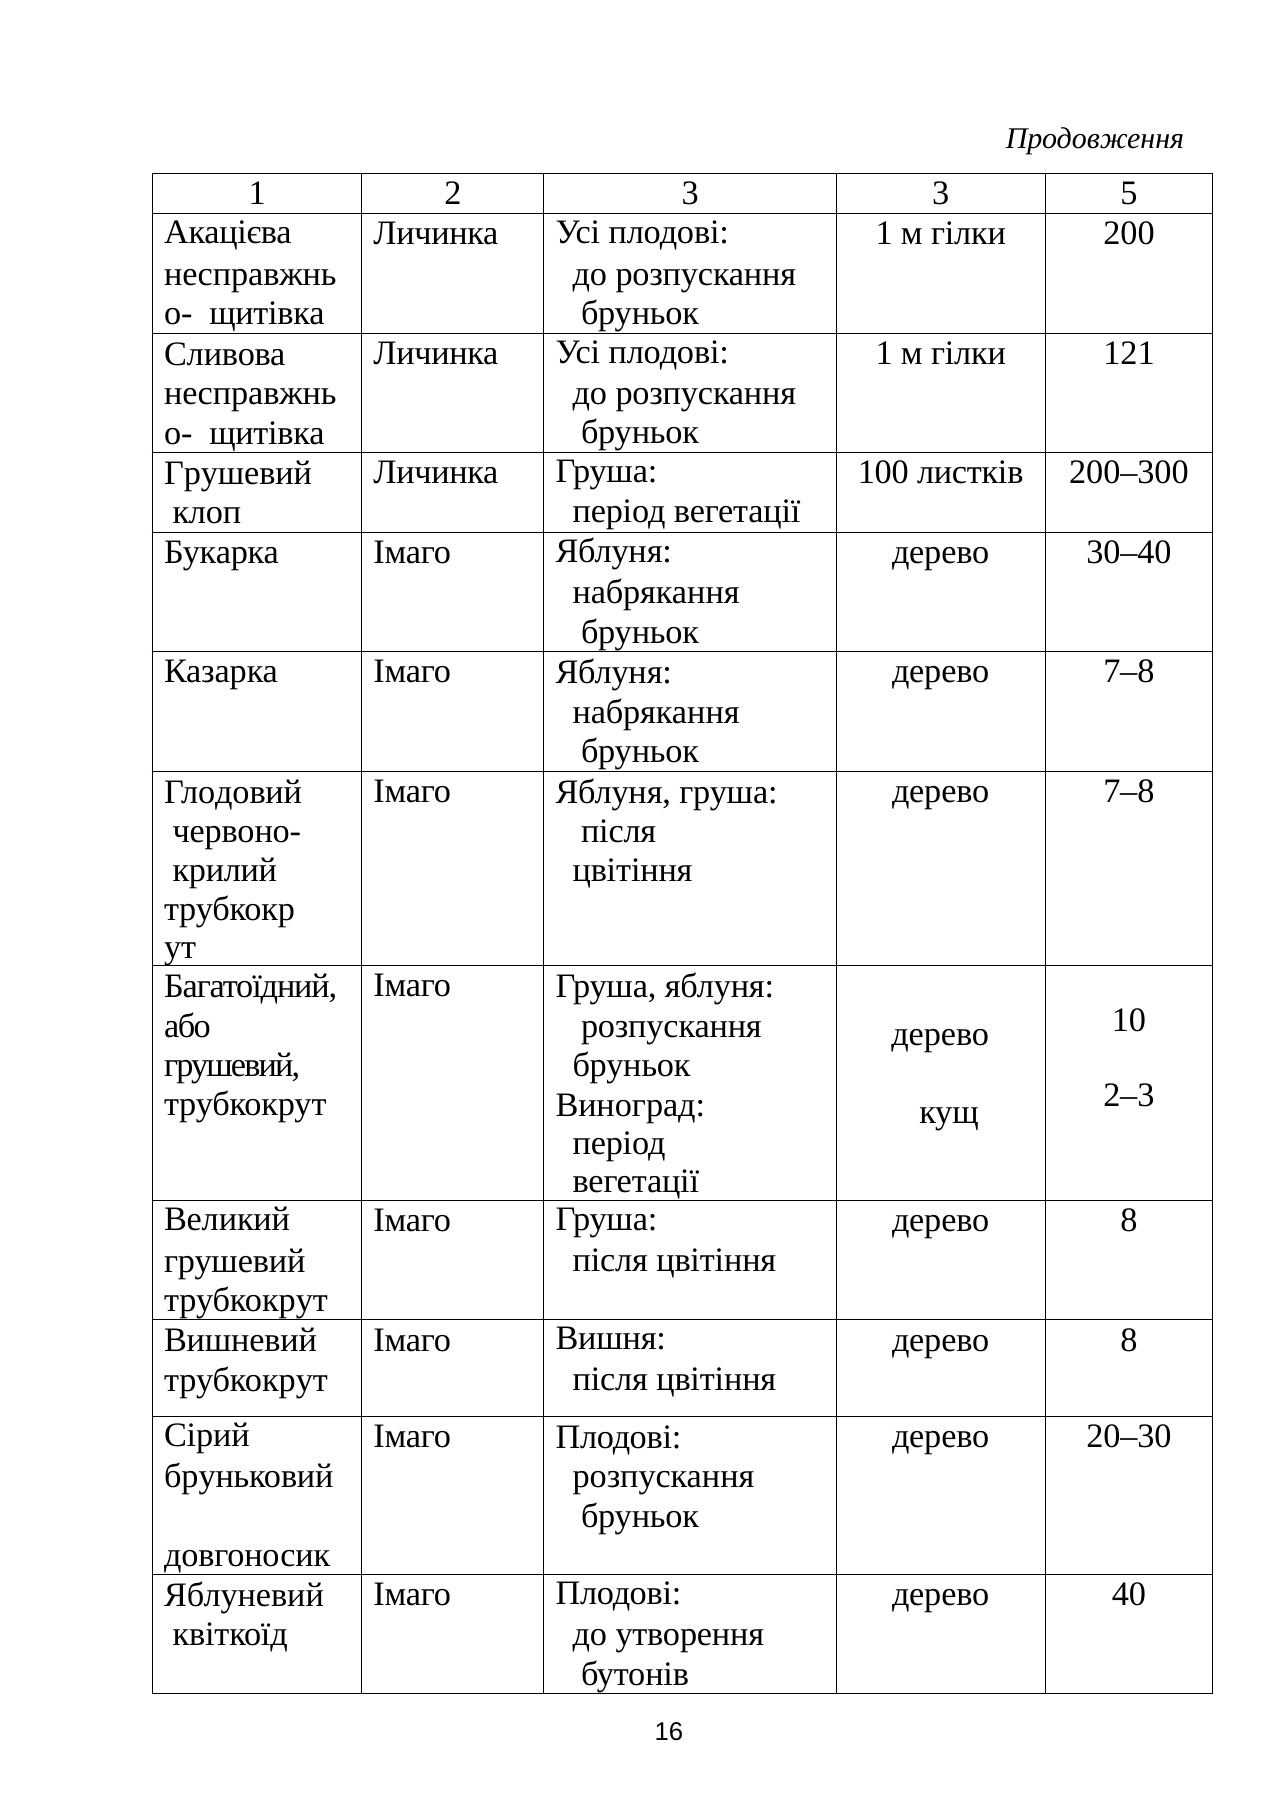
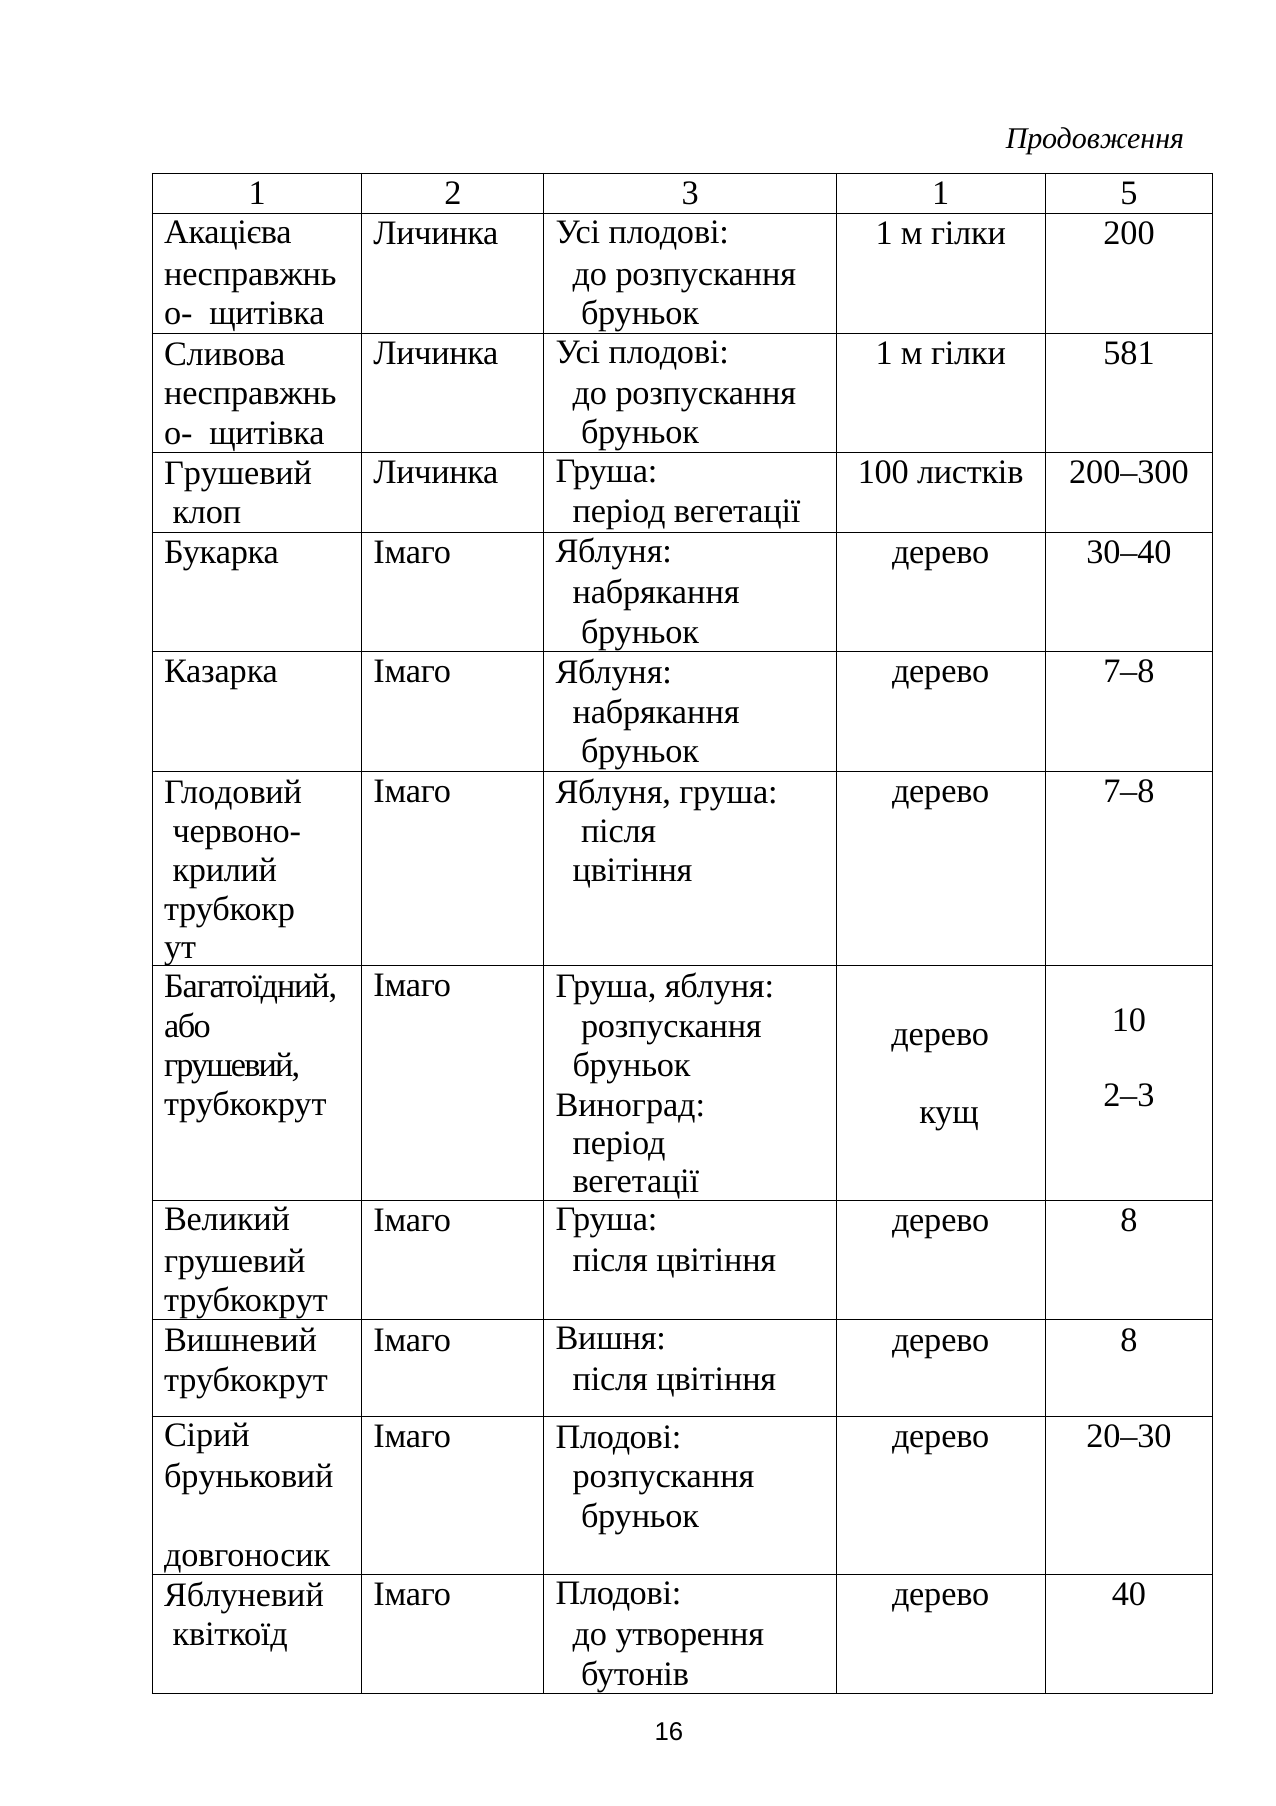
3 3: 3 -> 1 (941, 193)
121: 121 -> 581 (1129, 353)
